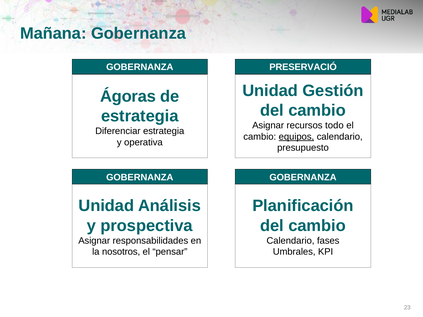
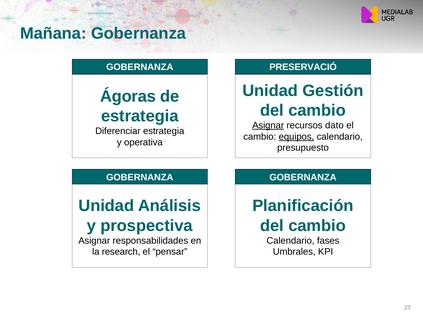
Asignar underline: none -> present (268, 125)
todo: todo -> dato (334, 125)
nosotros: nosotros -> research (121, 252)
